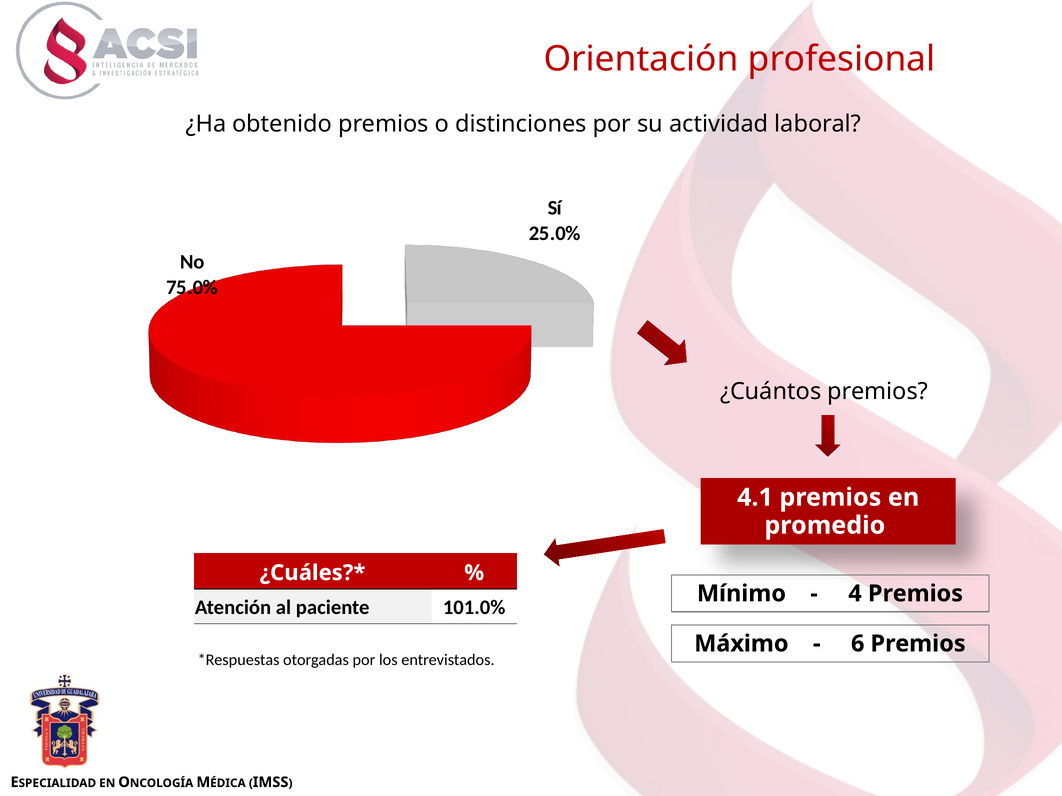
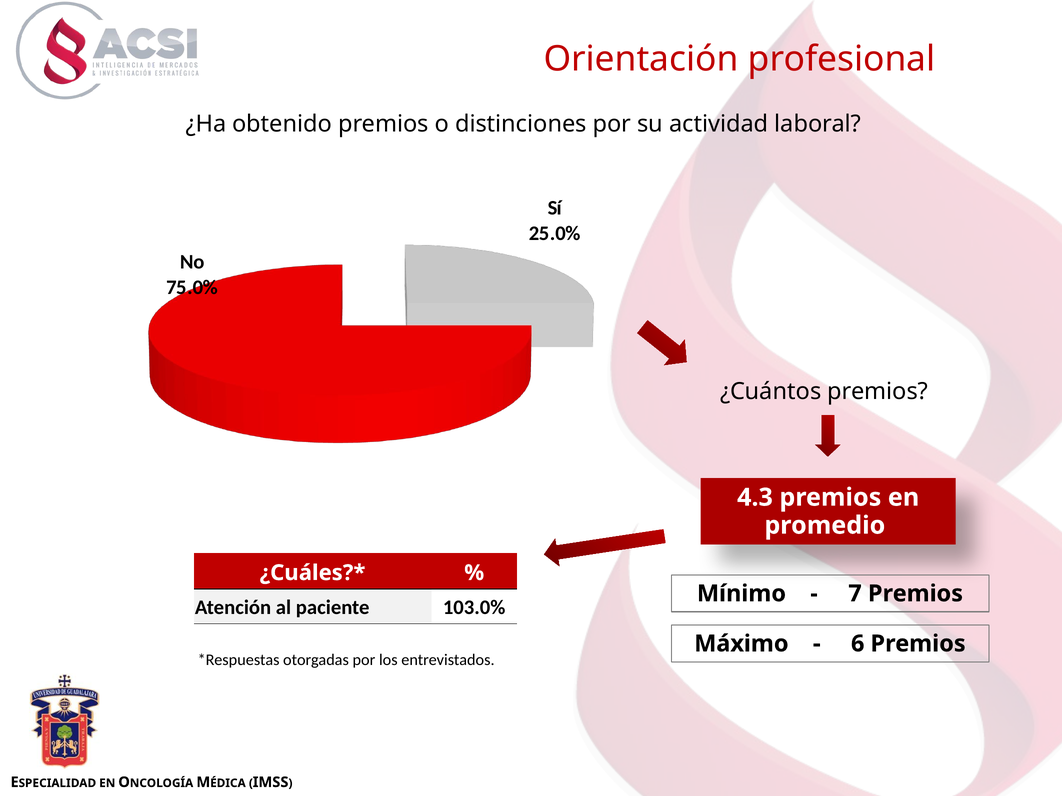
4.1: 4.1 -> 4.3 (755, 498)
4: 4 -> 7 (855, 594)
101.0%: 101.0% -> 103.0% (474, 608)
